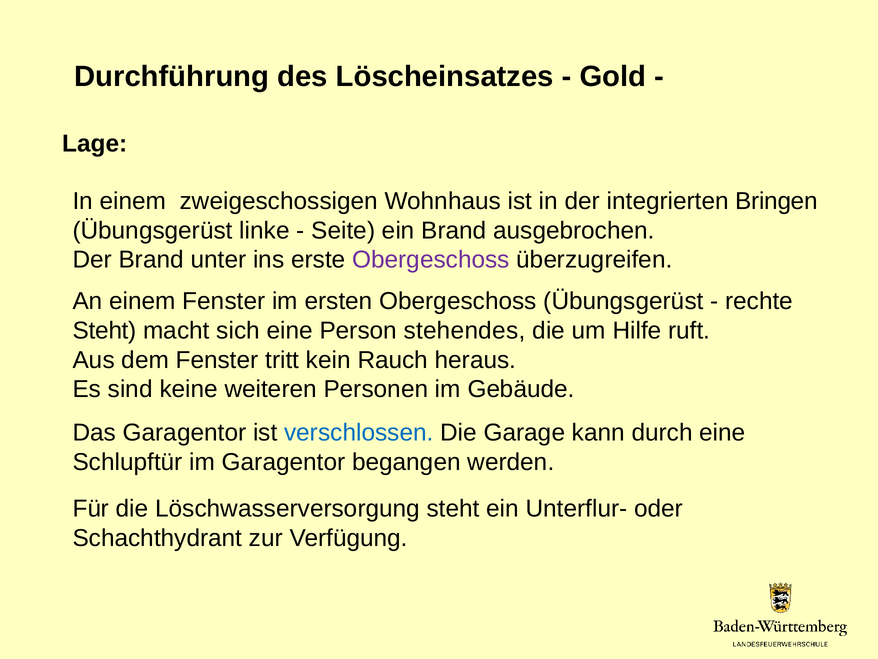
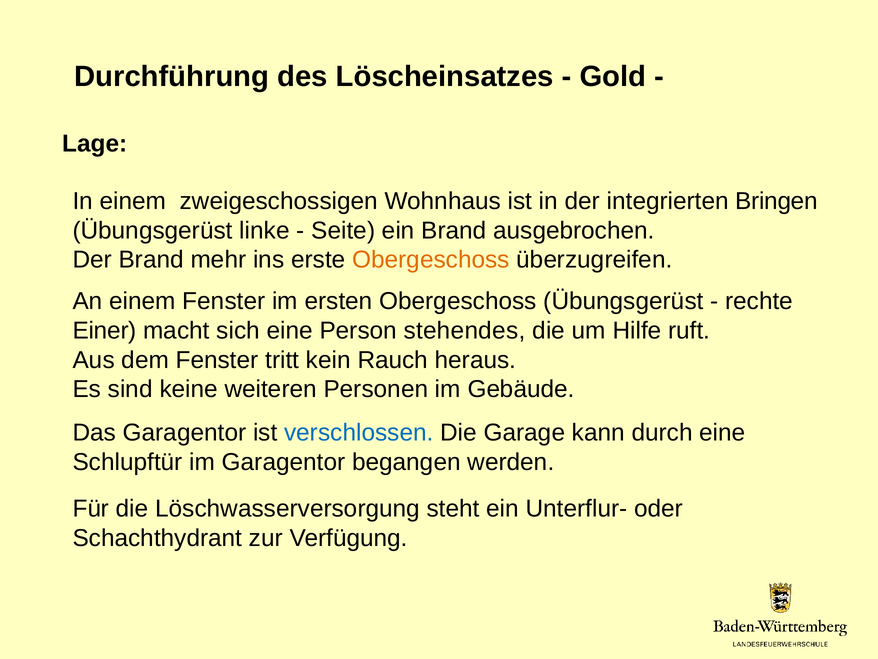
unter: unter -> mehr (218, 260)
Obergeschoss colour: purple -> orange (431, 260)
Steht: Steht -> Einer (105, 330)
